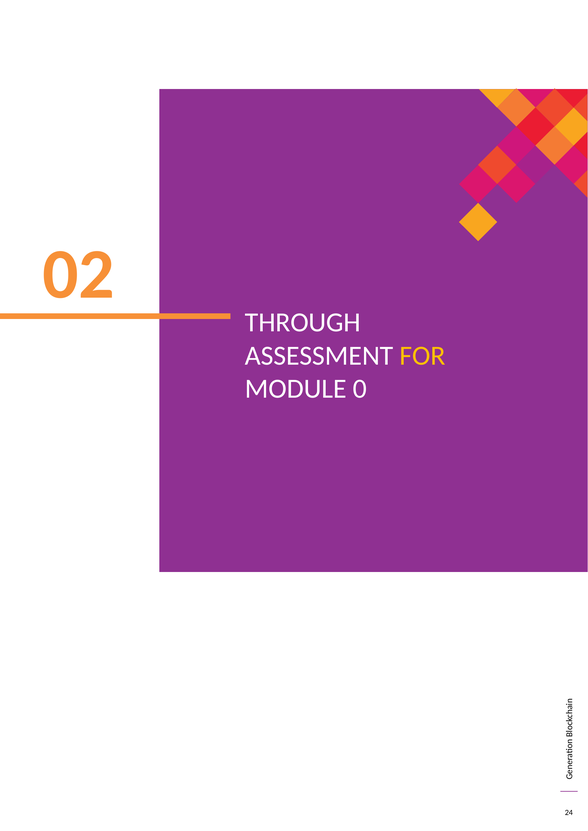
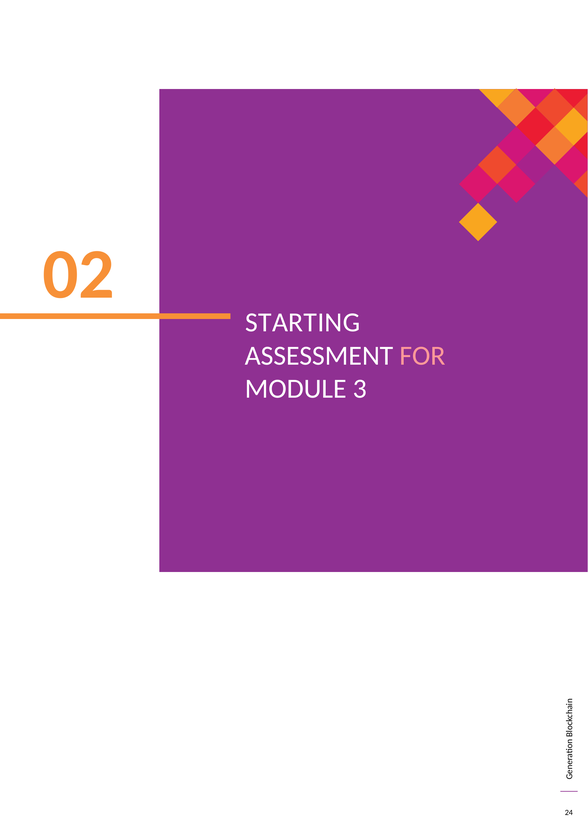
THROUGH: THROUGH -> STARTING (303, 323)
FOR colour: yellow -> pink (422, 356)
0: 0 -> 3 (360, 389)
